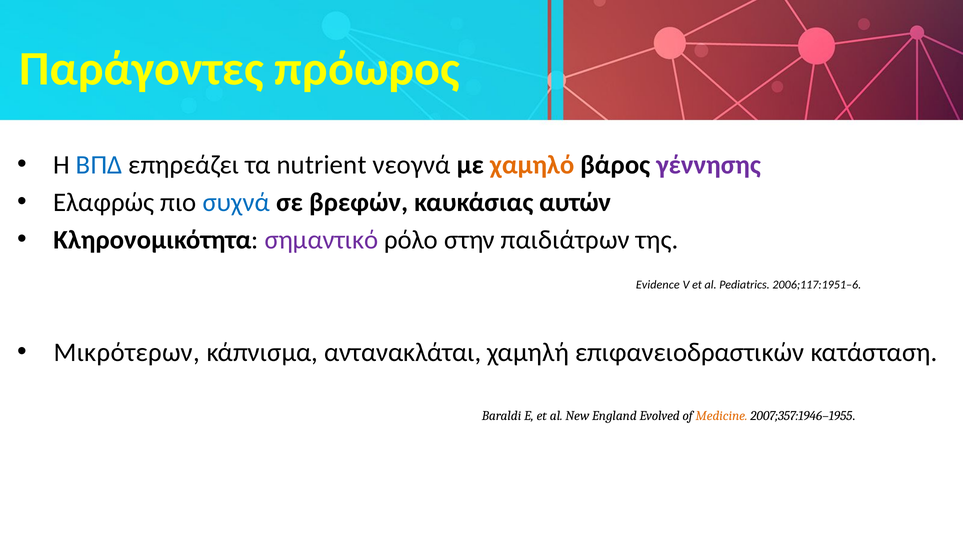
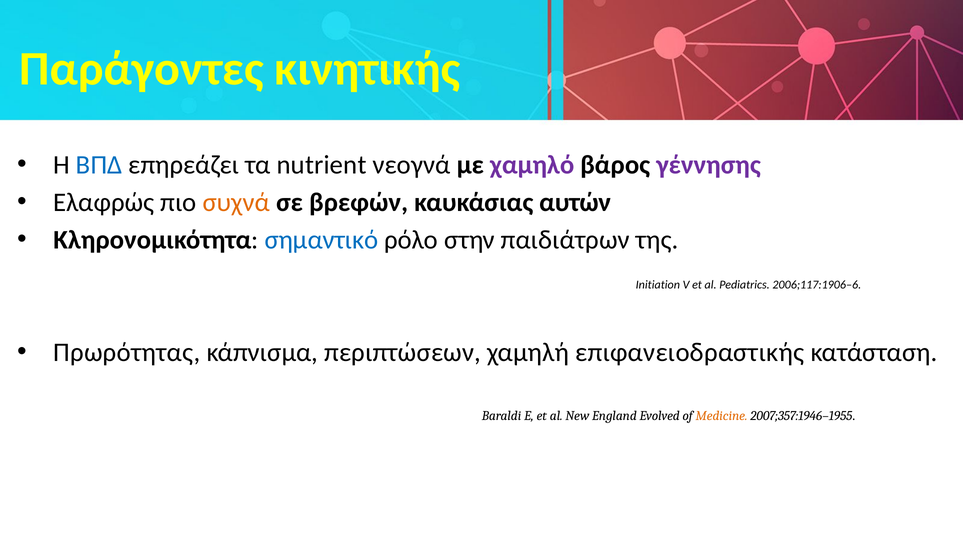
πρόωρος: πρόωρος -> κινητικής (367, 69)
χαμηλό colour: orange -> purple (532, 165)
συχνά colour: blue -> orange (236, 202)
σημαντικό colour: purple -> blue (321, 240)
Evidence: Evidence -> Initiation (658, 284)
2006;117:1951–6: 2006;117:1951–6 -> 2006;117:1906–6 (817, 284)
Μικρότερων: Μικρότερων -> Πρωρότητας (127, 352)
αντανακλάται: αντανακλάται -> περιπτώσεων (403, 352)
επιφανειοδραστικών: επιφανειοδραστικών -> επιφανειοδραστικής (690, 352)
